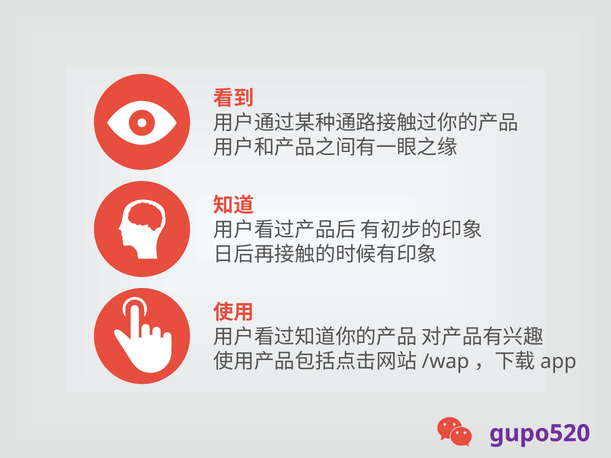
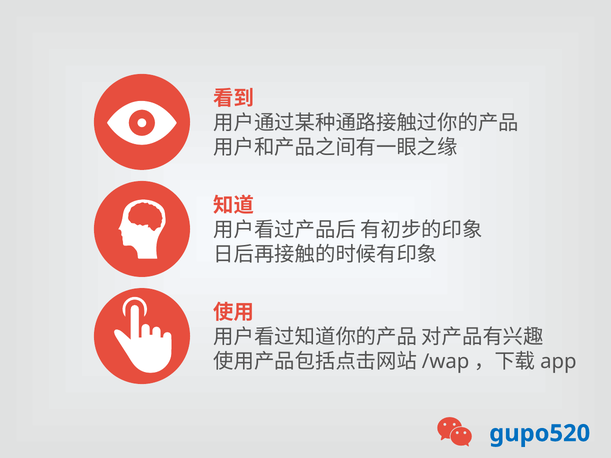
gupo520 colour: purple -> blue (540, 434)
